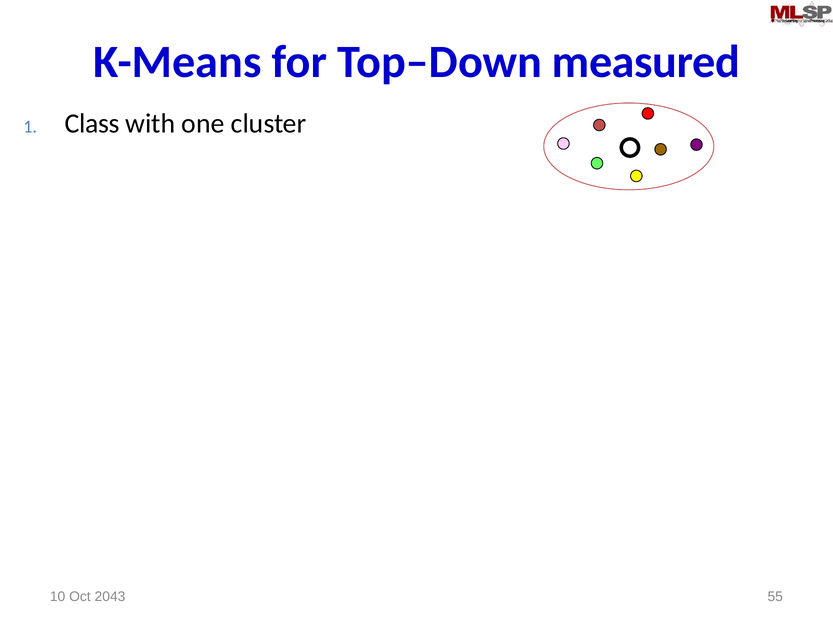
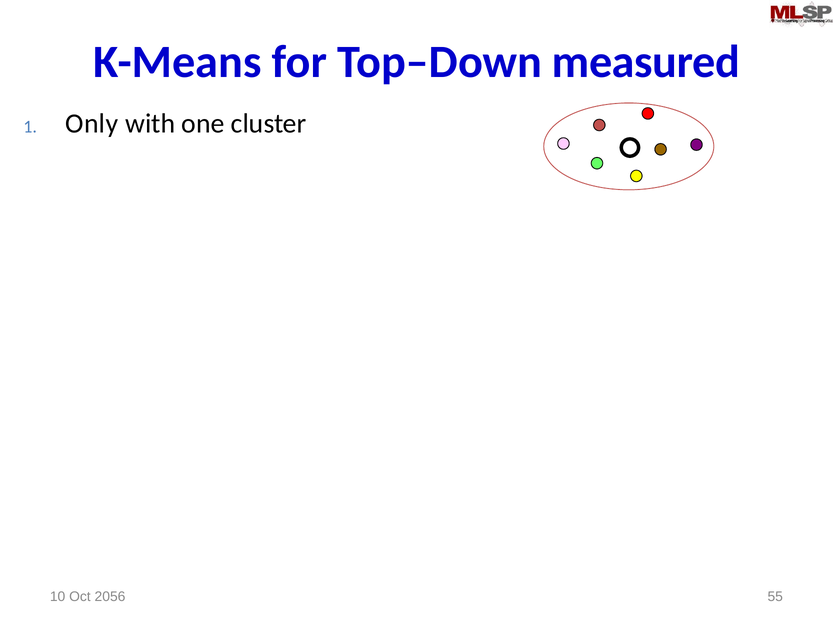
Class: Class -> Only (92, 123)
2043: 2043 -> 2056 (110, 597)
